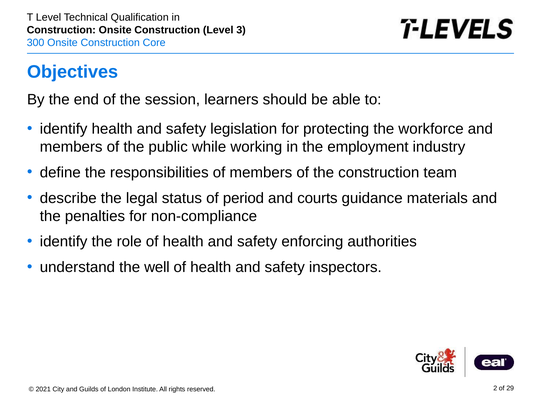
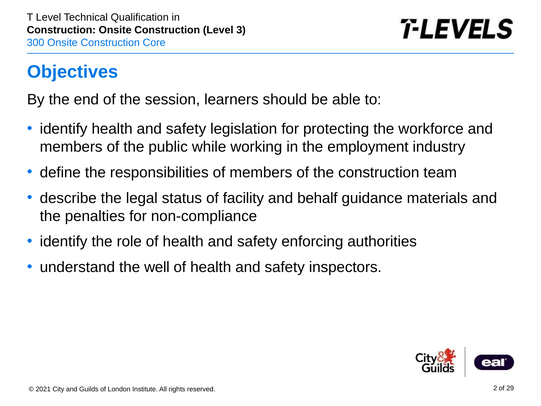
period: period -> facility (243, 198)
courts: courts -> behalf (317, 198)
